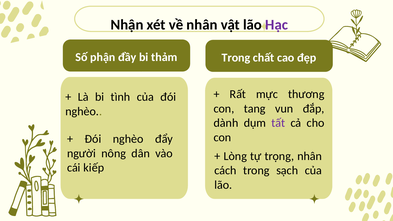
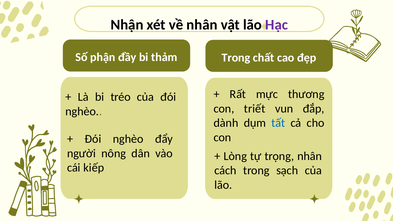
tình: tình -> tréo (121, 97)
tang: tang -> triết (255, 109)
tất colour: purple -> blue (278, 123)
